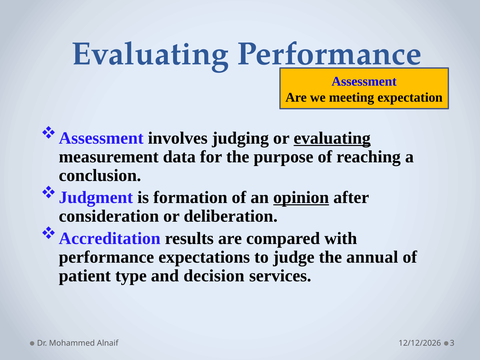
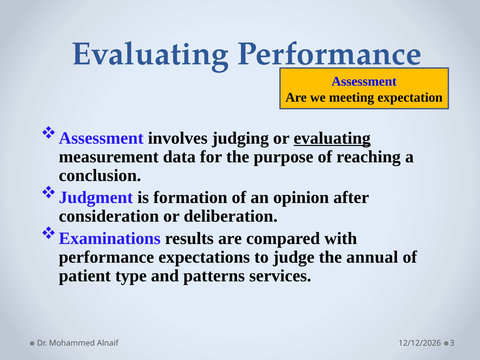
opinion underline: present -> none (301, 198)
Accreditation: Accreditation -> Examinations (110, 238)
decision: decision -> patterns (214, 276)
